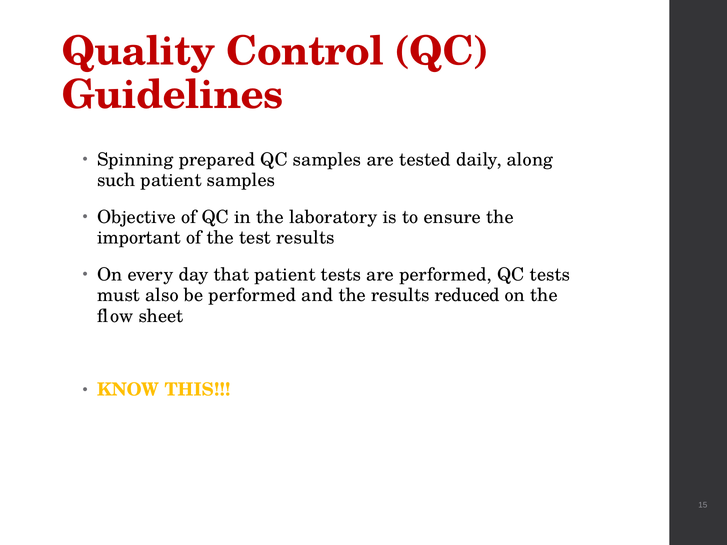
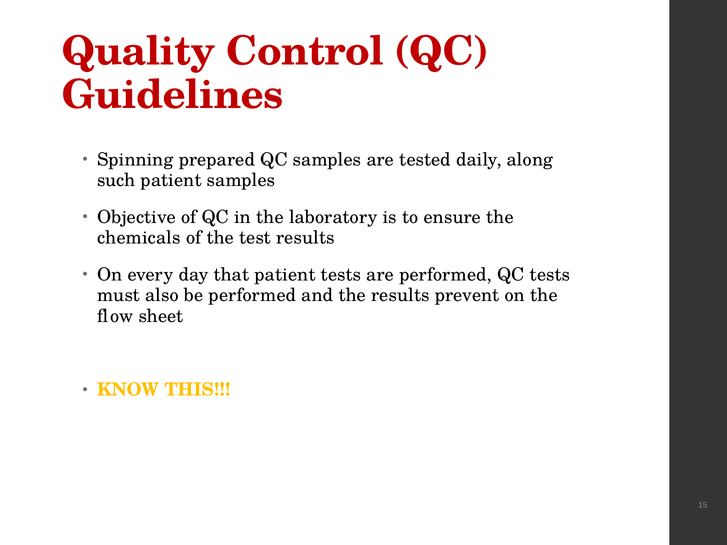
important: important -> chemicals (139, 238)
reduced: reduced -> prevent (467, 296)
